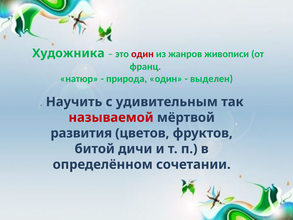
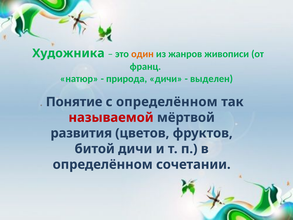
один colour: red -> orange (142, 54)
природа один: один -> дичи (166, 79)
Научить: Научить -> Понятие (74, 102)
с удивительным: удивительным -> определённом (167, 102)
